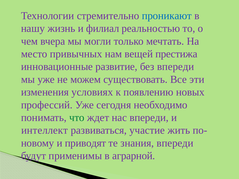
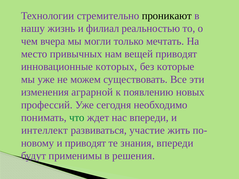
проникают colour: blue -> black (167, 16)
вещей престижа: престижа -> приводят (176, 54)
развитие: развитие -> которых (116, 67)
без впереди: впереди -> которые (176, 67)
условиях: условиях -> аграрной (92, 92)
аграрной: аграрной -> решения (134, 156)
